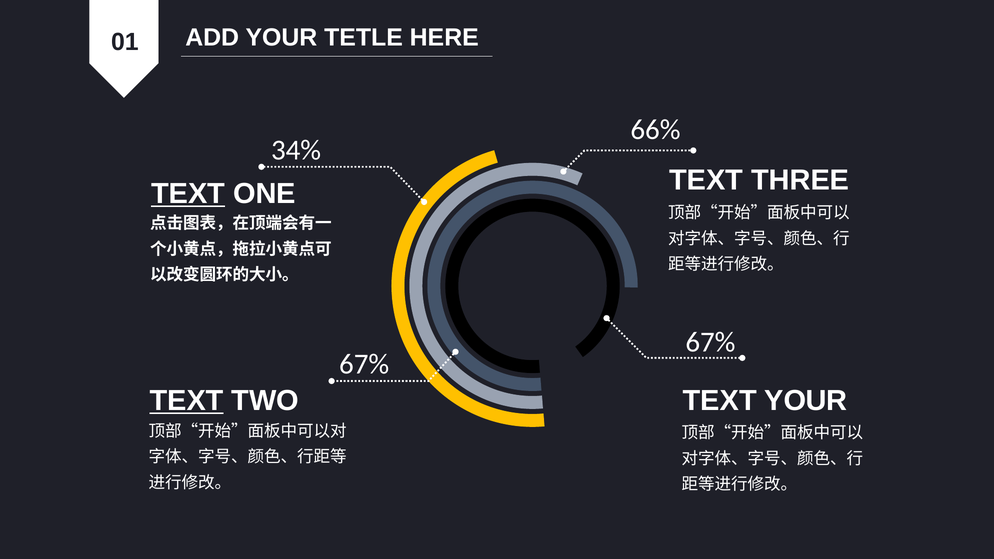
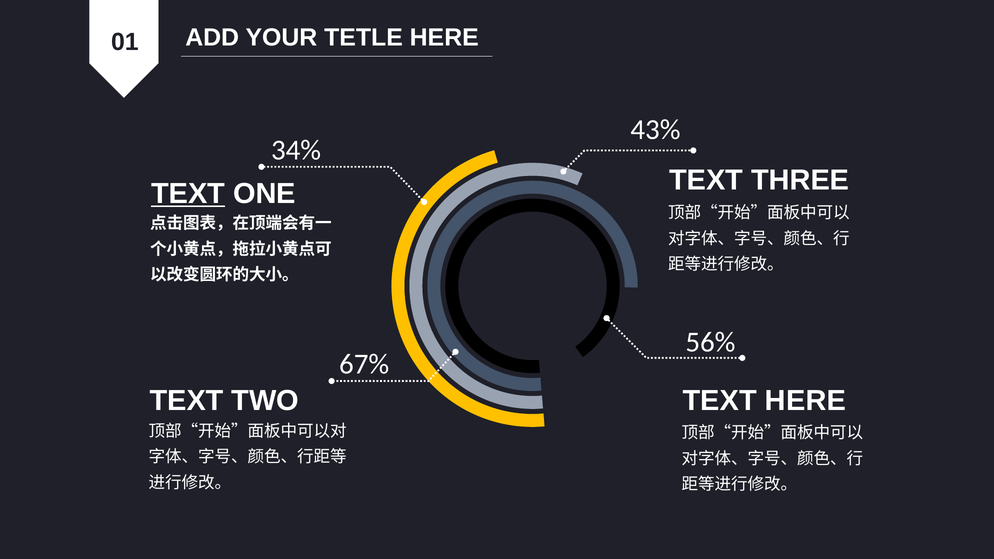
66%: 66% -> 43% (655, 130)
67%: 67% -> 56% (710, 342)
TEXT underline: present -> none (187, 401)
TEXT YOUR: YOUR -> HERE (806, 401)
